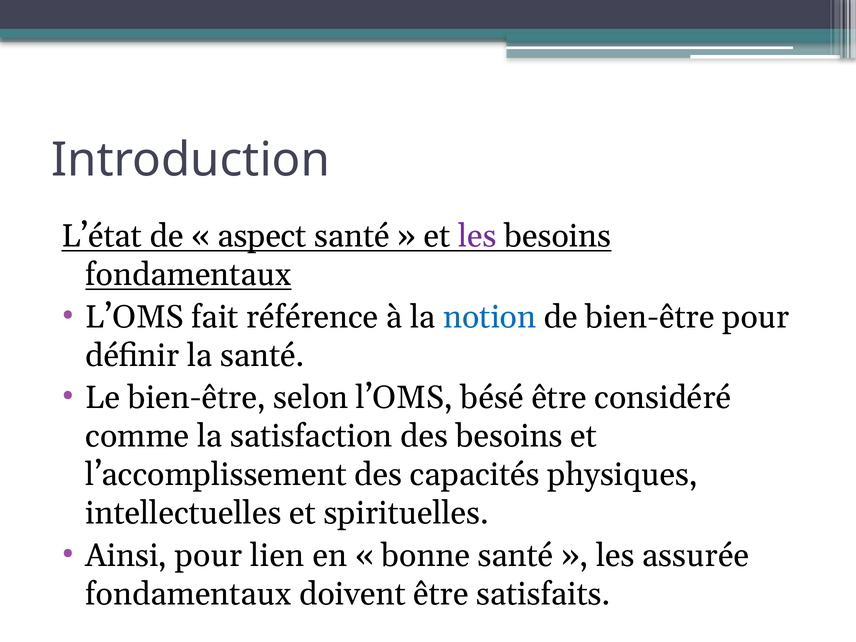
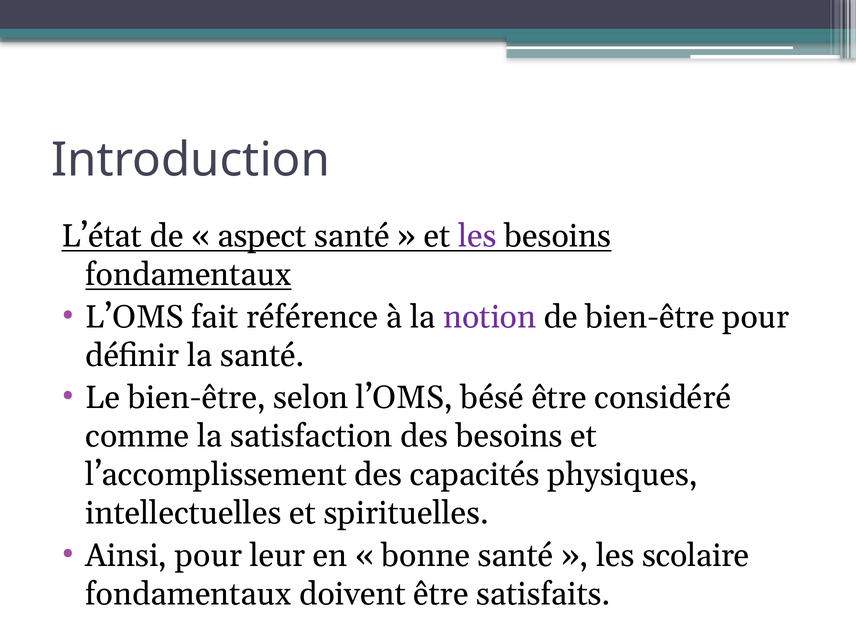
notion colour: blue -> purple (490, 317)
lien: lien -> leur (278, 555)
assurée: assurée -> scolaire (696, 555)
